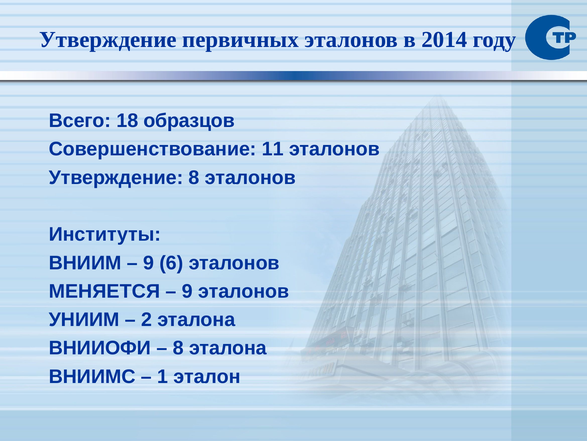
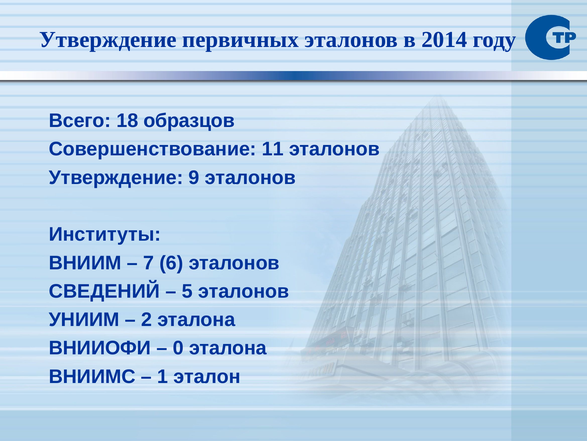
Утверждение 8: 8 -> 9 (194, 177)
9: 9 -> 7 (149, 262)
МЕНЯЕТСЯ: МЕНЯЕТСЯ -> СВЕДЕНИЙ (104, 291)
9: 9 -> 5 (187, 291)
8: 8 -> 0 (178, 348)
